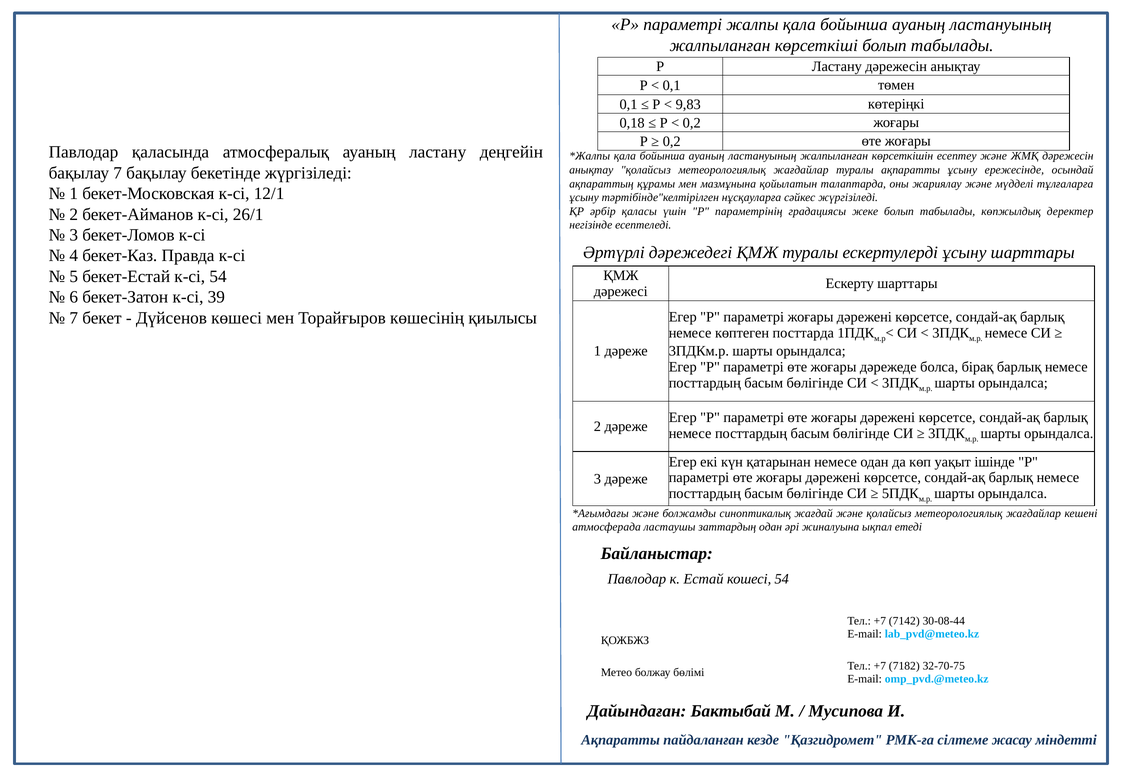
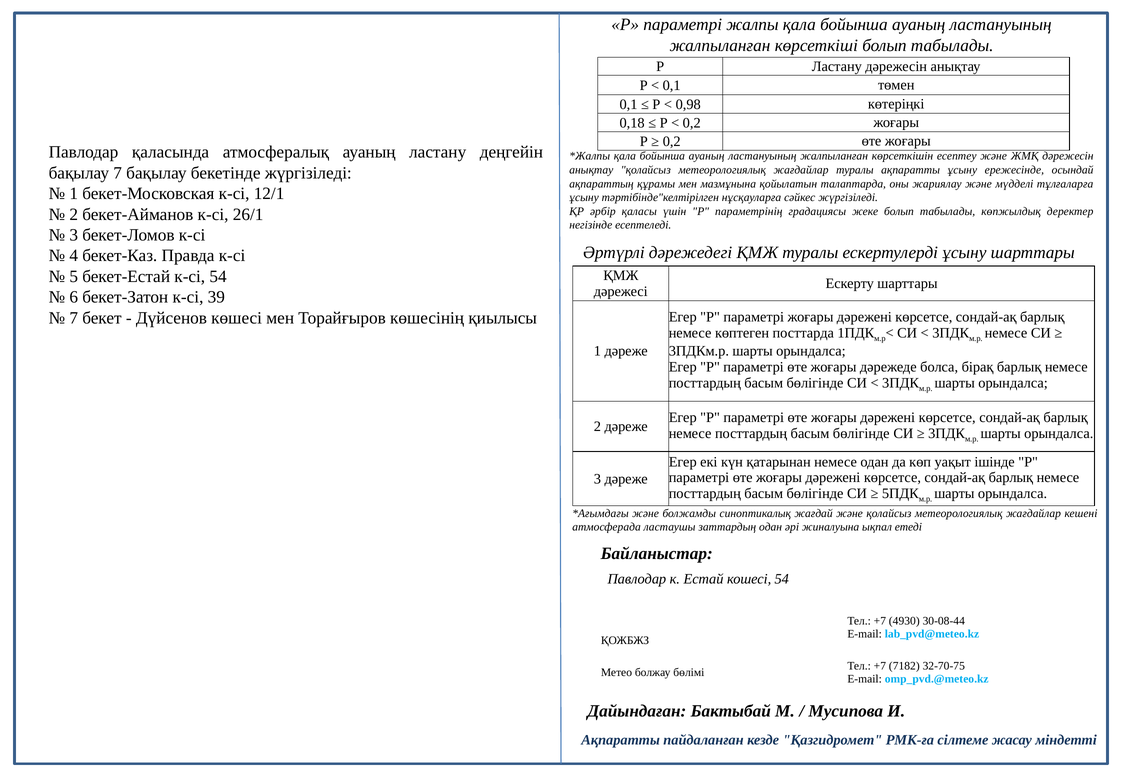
9,83: 9,83 -> 0,98 (688, 105)
7142: 7142 -> 4930 (904, 621)
